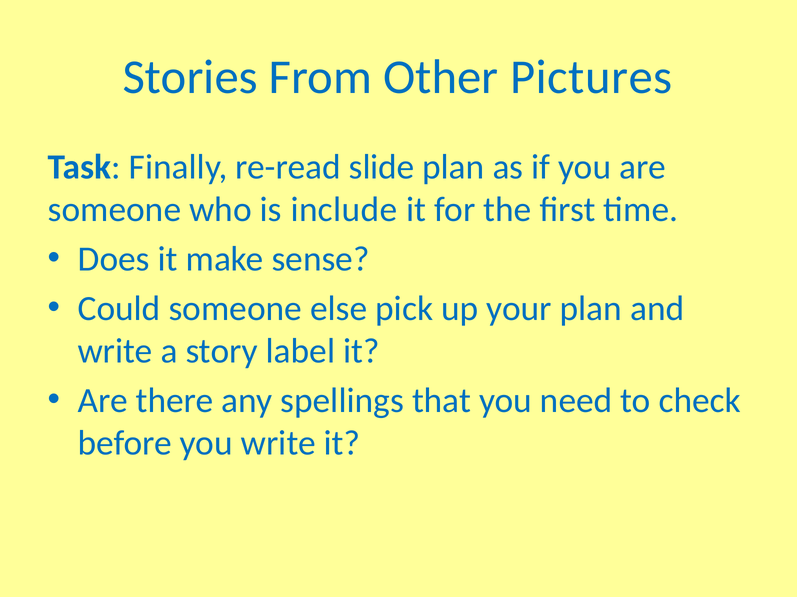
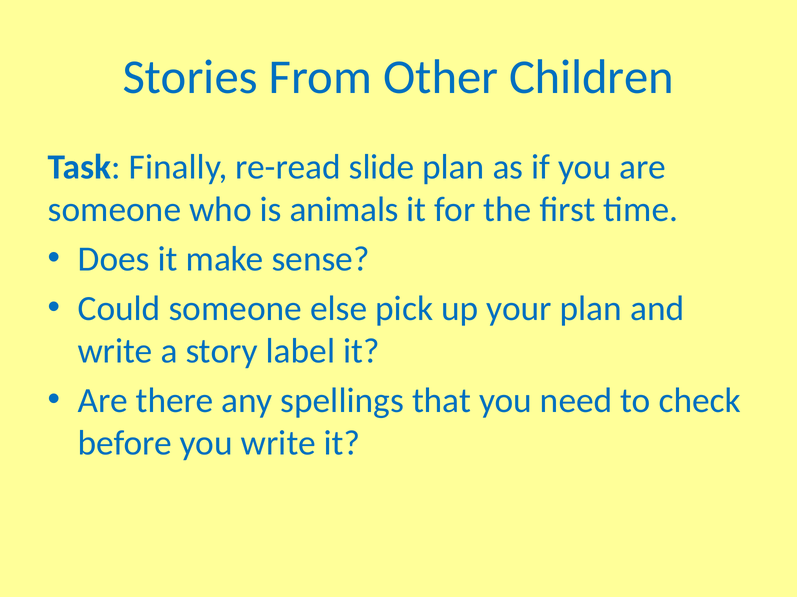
Pictures: Pictures -> Children (592, 77)
include: include -> animals (344, 210)
